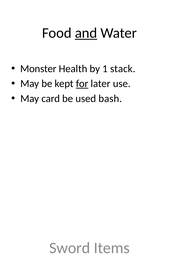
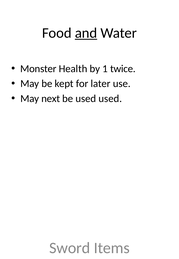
stack: stack -> twice (123, 69)
for underline: present -> none (82, 83)
card: card -> next (51, 98)
used bash: bash -> used (110, 98)
